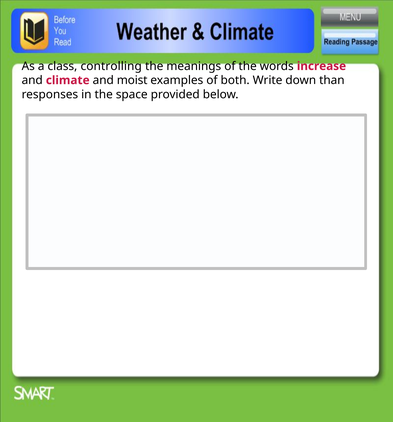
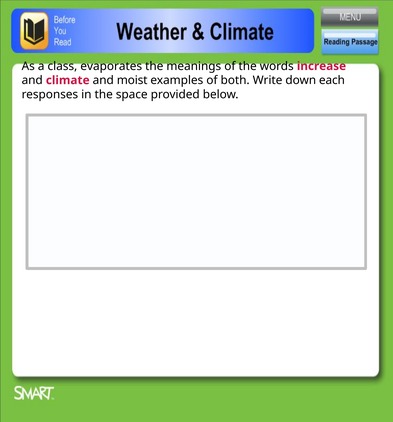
controlling: controlling -> evaporates (111, 66)
than: than -> each (332, 80)
